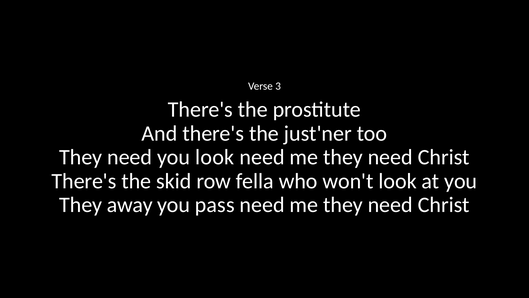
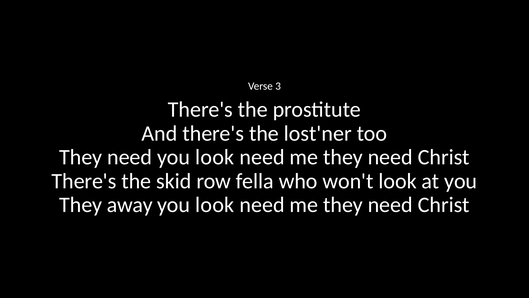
just'ner: just'ner -> lost'ner (318, 133)
pass: pass -> look (215, 205)
